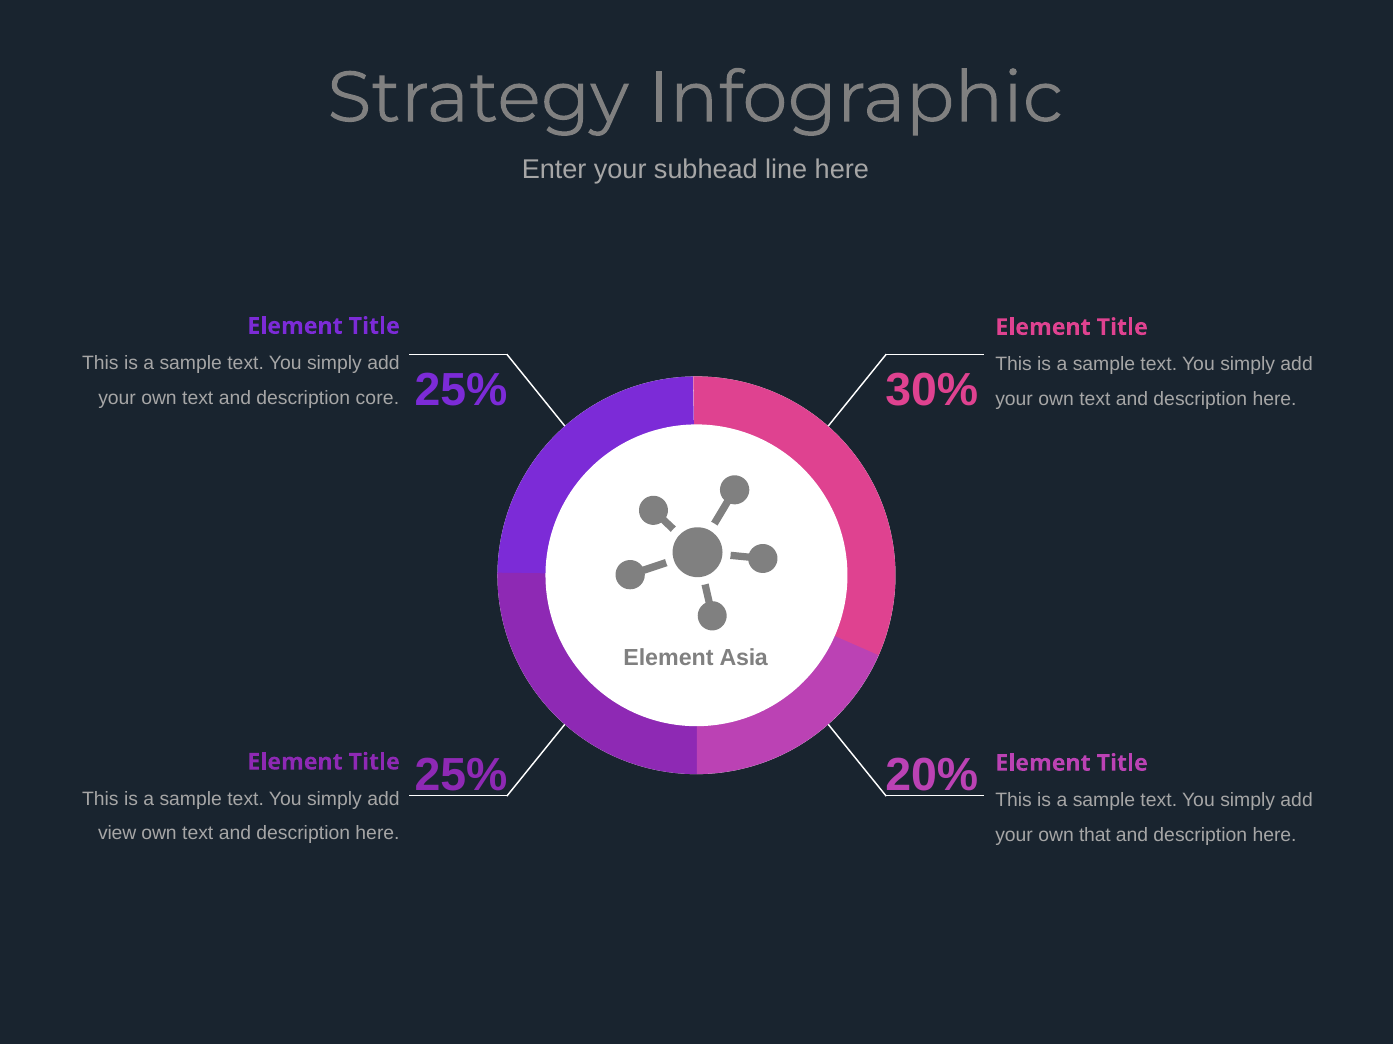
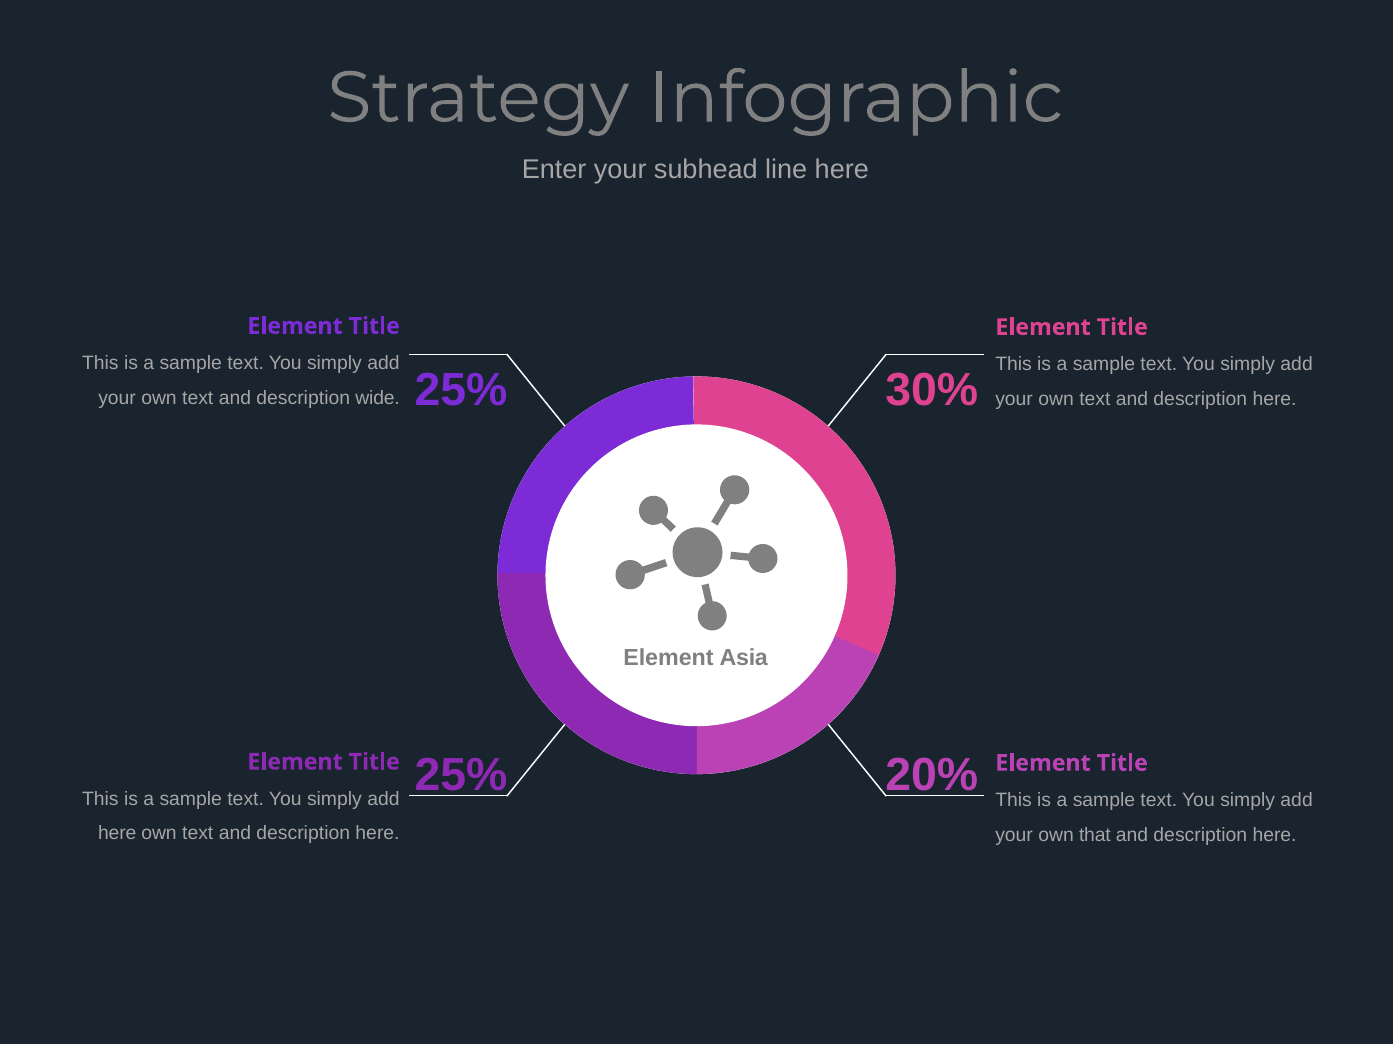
core: core -> wide (378, 398)
view: view -> here (117, 834)
